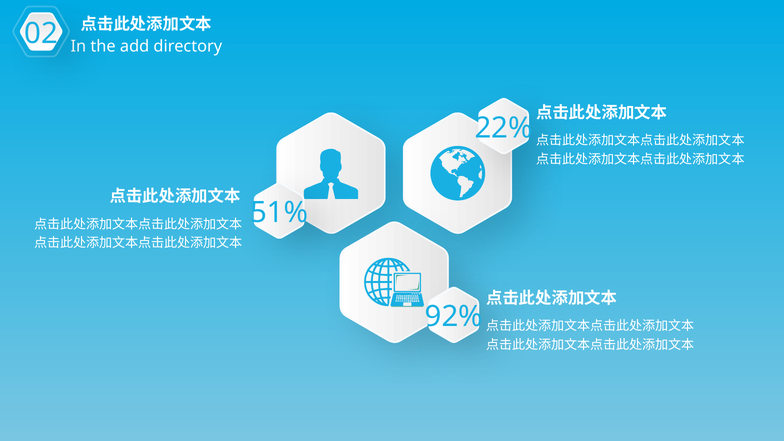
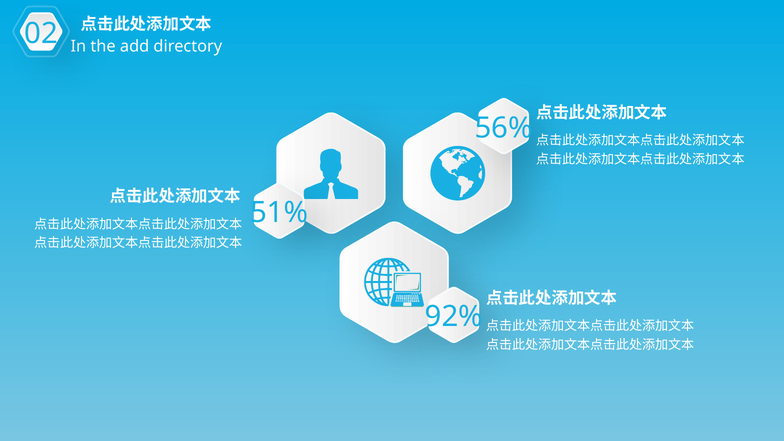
22%: 22% -> 56% (504, 128)
